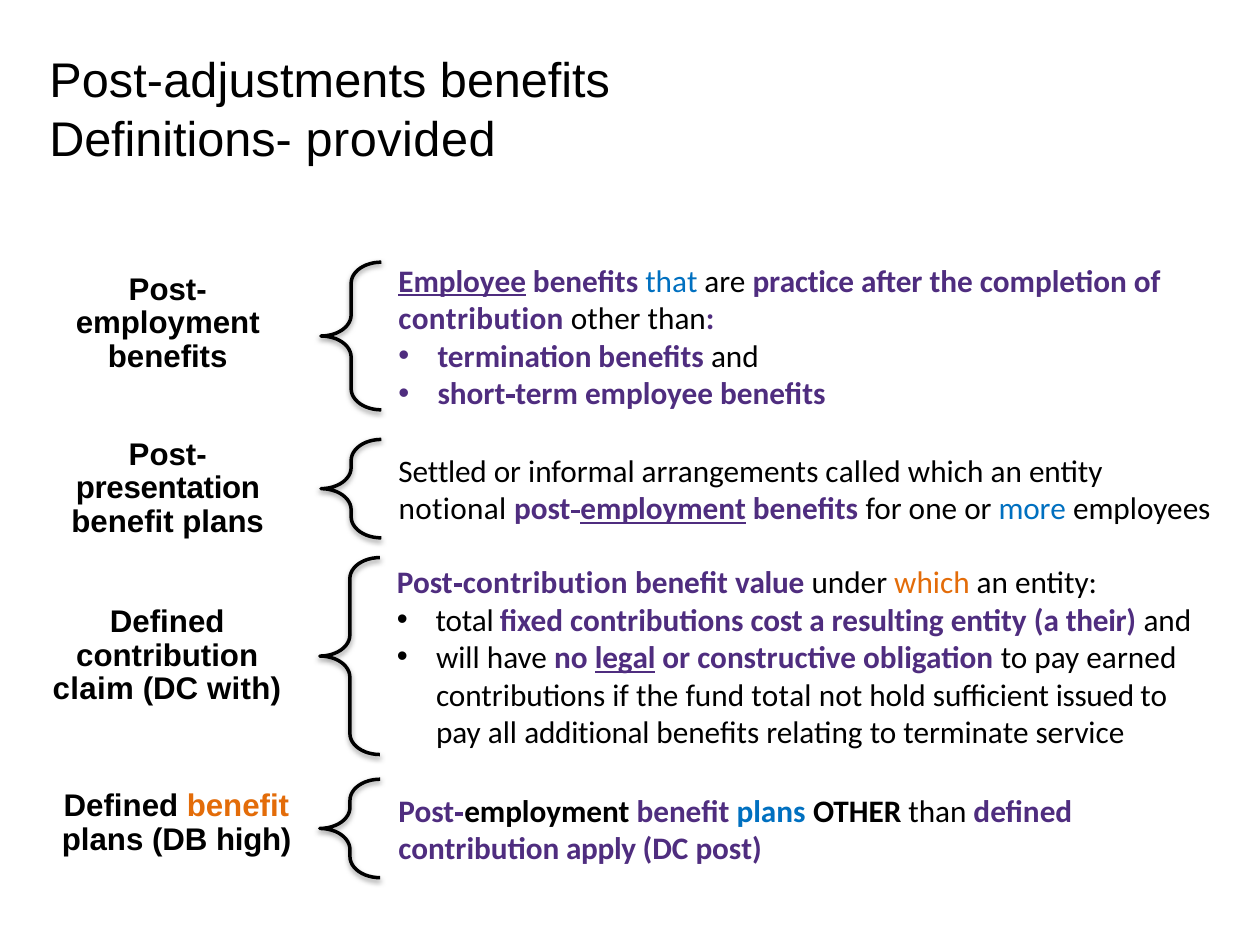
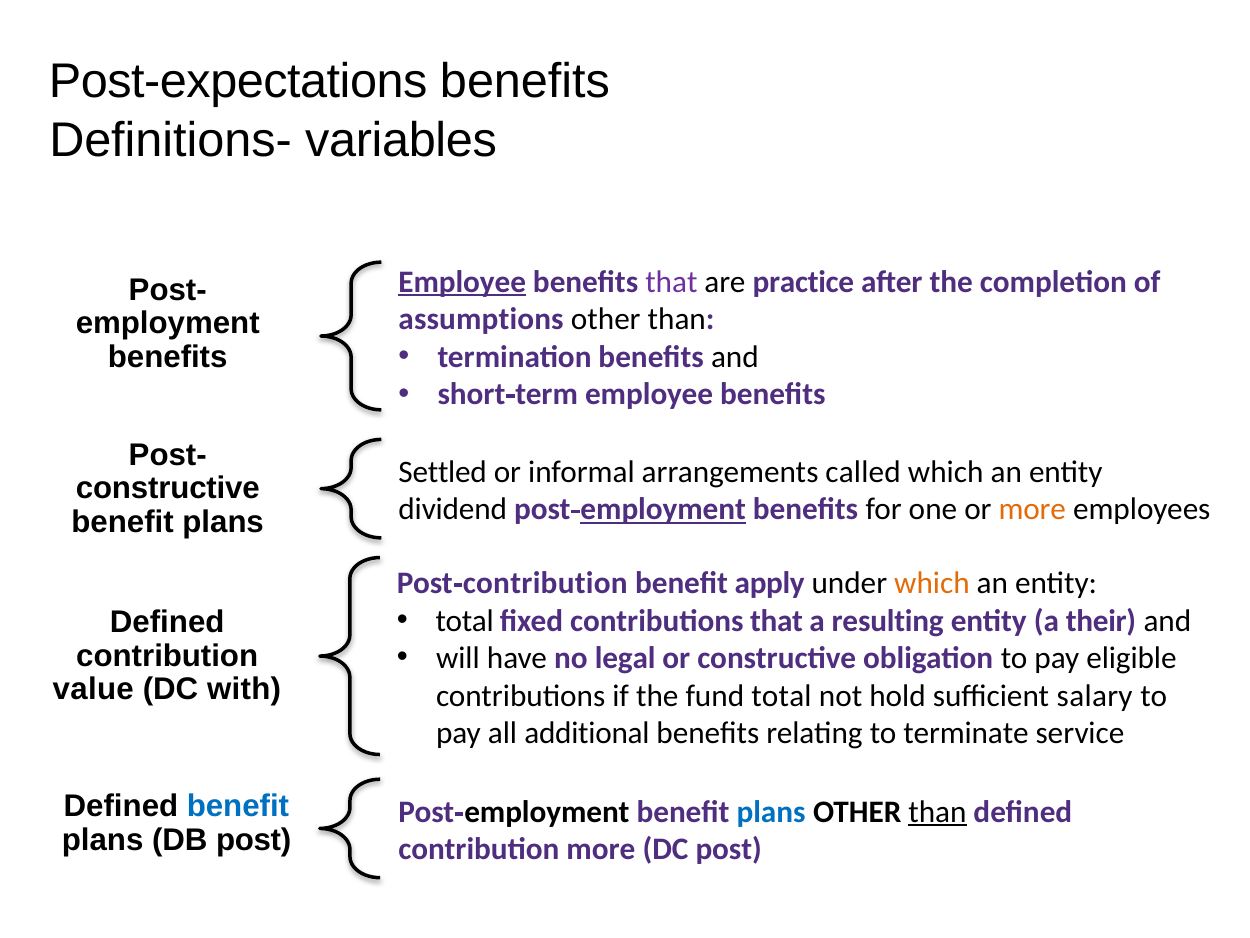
Post-adjustments: Post-adjustments -> Post-expectations (238, 82)
provided: provided -> variables (401, 140)
that colour: blue -> purple (671, 282)
contribution: contribution -> assumptions (481, 319)
presentation: presentation -> constructive (168, 488)
notional: notional -> dividend (453, 509)
more colour: blue -> orange (1032, 509)
value: value -> apply (770, 583)
contributions cost: cost -> that (777, 620)
legal underline: present -> none (625, 658)
earned: earned -> eligible (1131, 658)
claim: claim -> value (93, 689)
issued: issued -> salary (1095, 695)
benefit colour: orange -> blue (238, 806)
than underline: none -> present (938, 811)
DB high: high -> post (254, 840)
contribution apply: apply -> more (601, 849)
